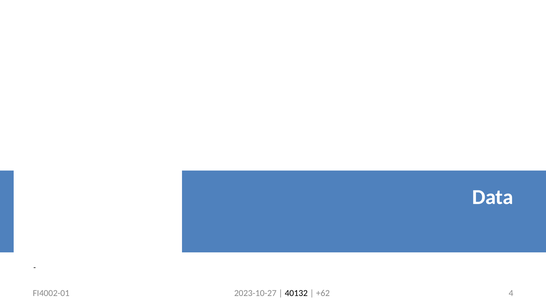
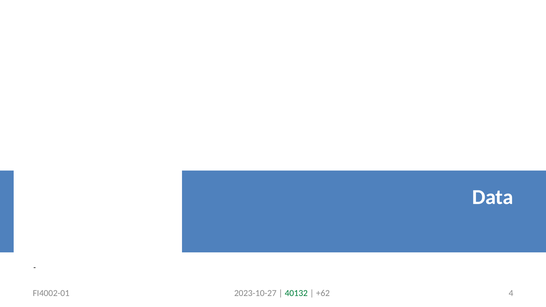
40132 colour: black -> green (296, 293)
